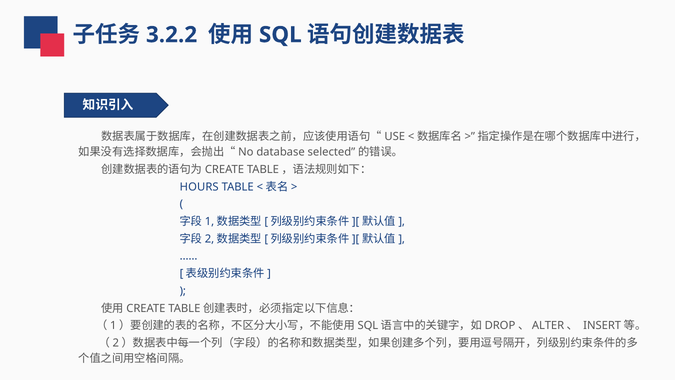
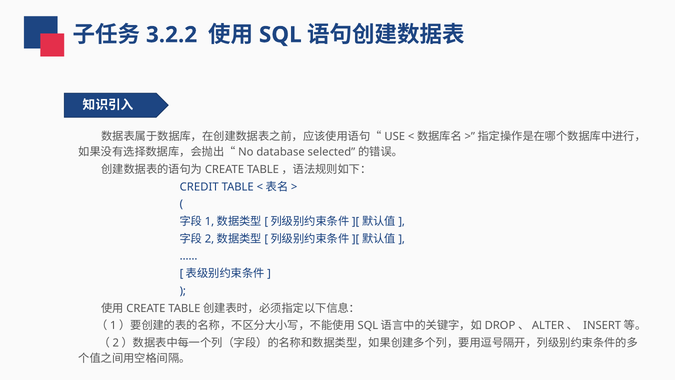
HOURS: HOURS -> CREDIT (199, 187)
